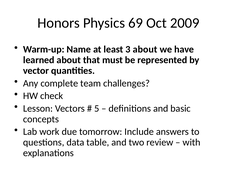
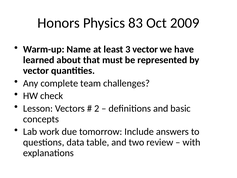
69: 69 -> 83 (136, 23)
3 about: about -> vector (145, 49)
5: 5 -> 2 (97, 108)
